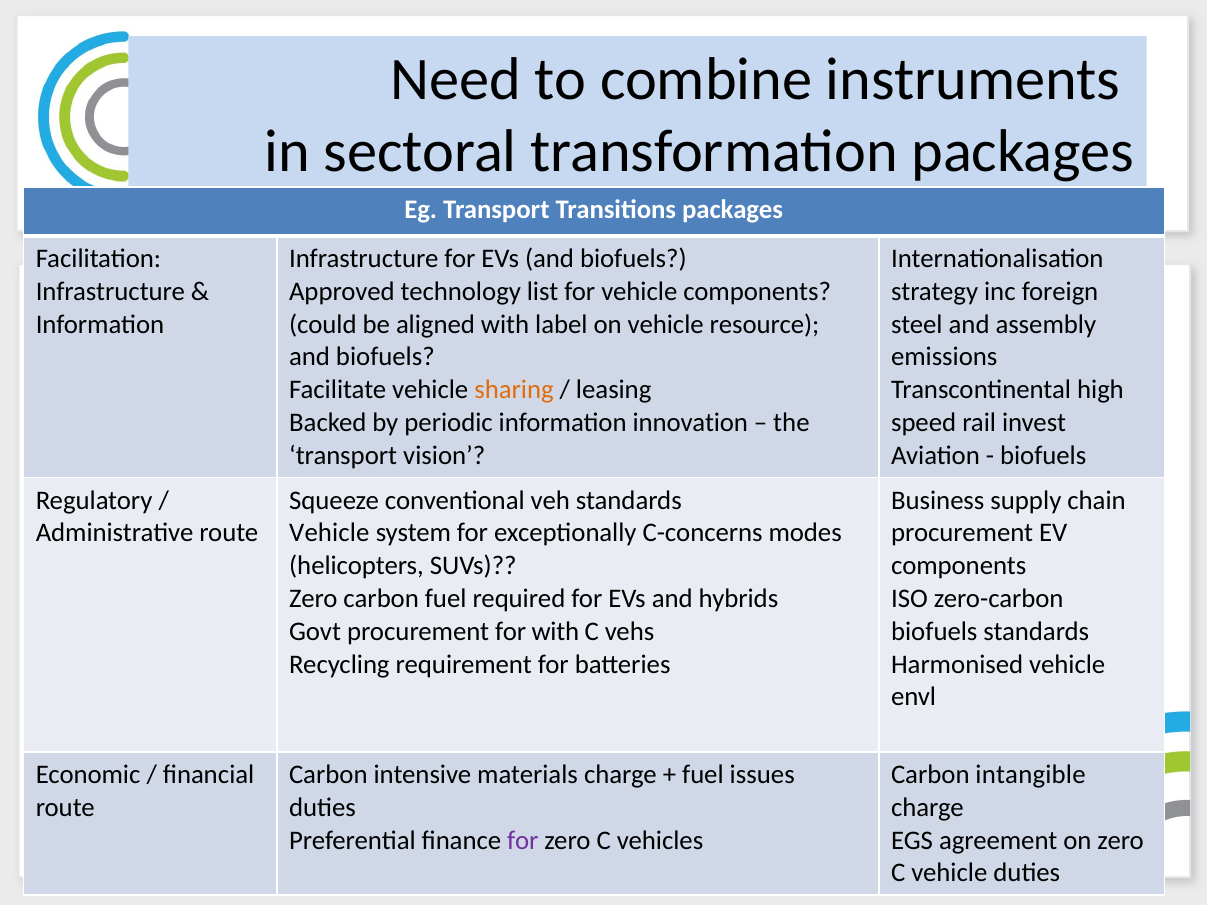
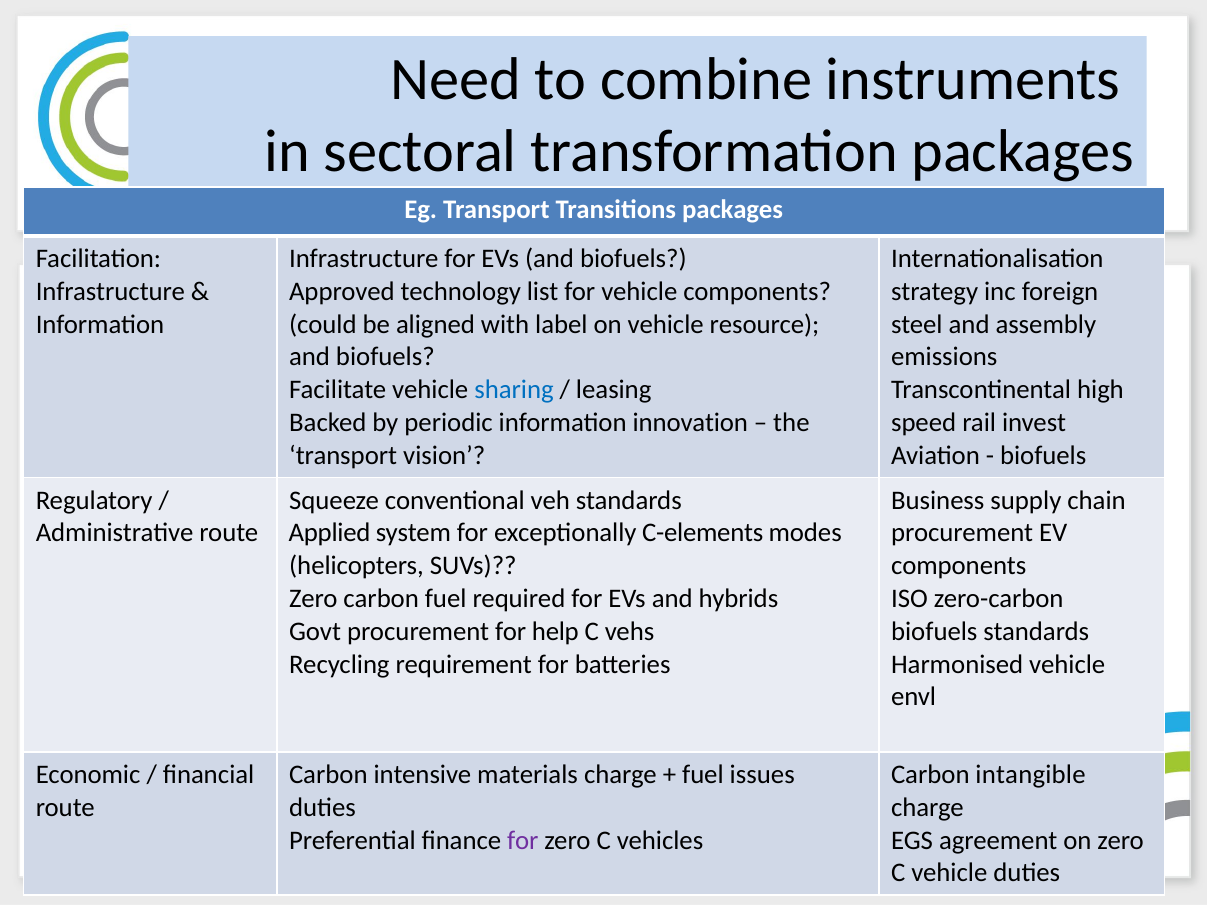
sharing colour: orange -> blue (514, 390)
Vehicle: Vehicle -> Applied (330, 533)
C-concerns: C-concerns -> C-elements (703, 533)
for with: with -> help (555, 632)
